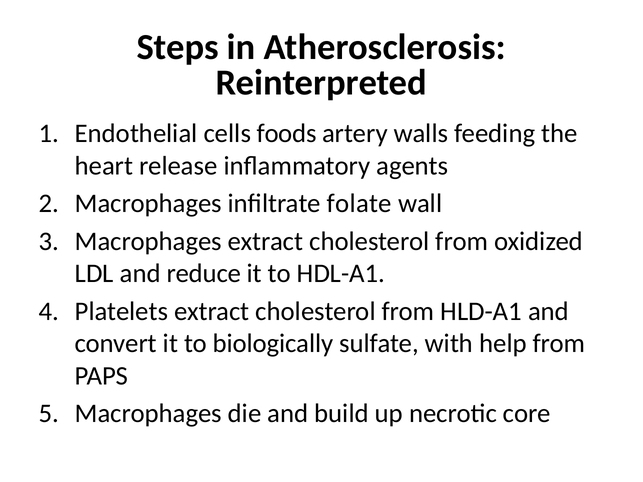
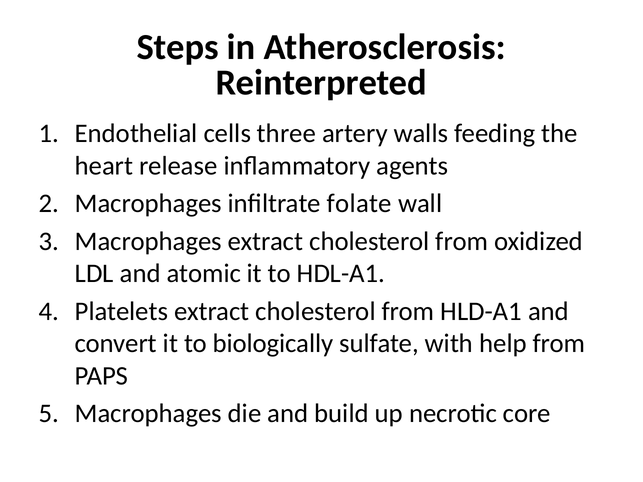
foods: foods -> three (287, 134)
reduce: reduce -> atomic (204, 274)
